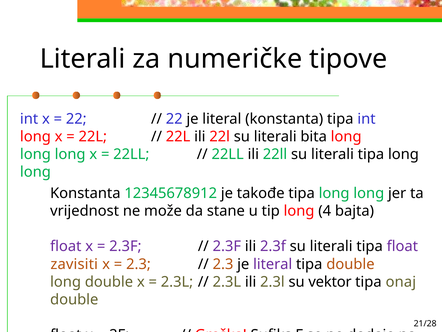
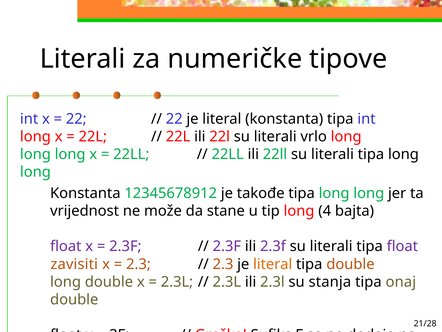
bita: bita -> vrlo (314, 136)
literal colour: purple -> orange (273, 264)
vektor: vektor -> stanja (330, 281)
